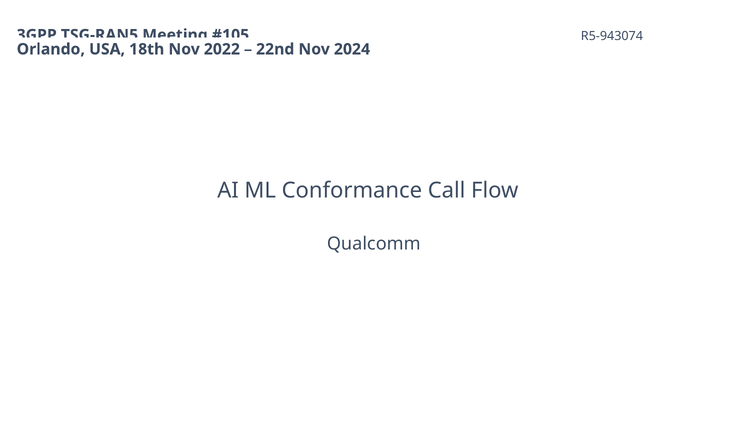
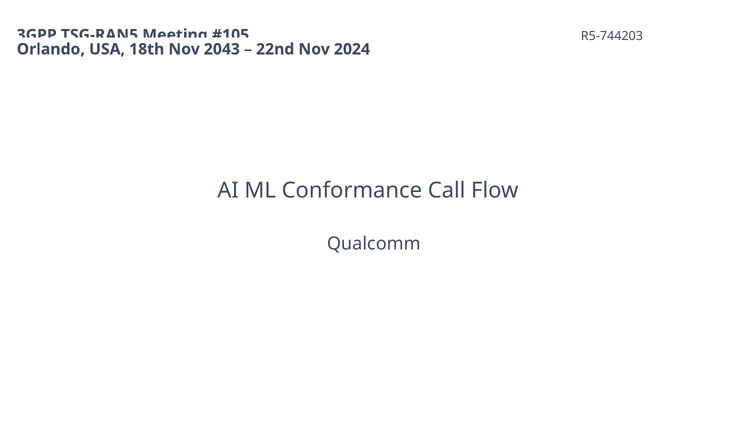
R5-943074: R5-943074 -> R5-744203 (612, 36)
2022: 2022 -> 2043 (222, 49)
